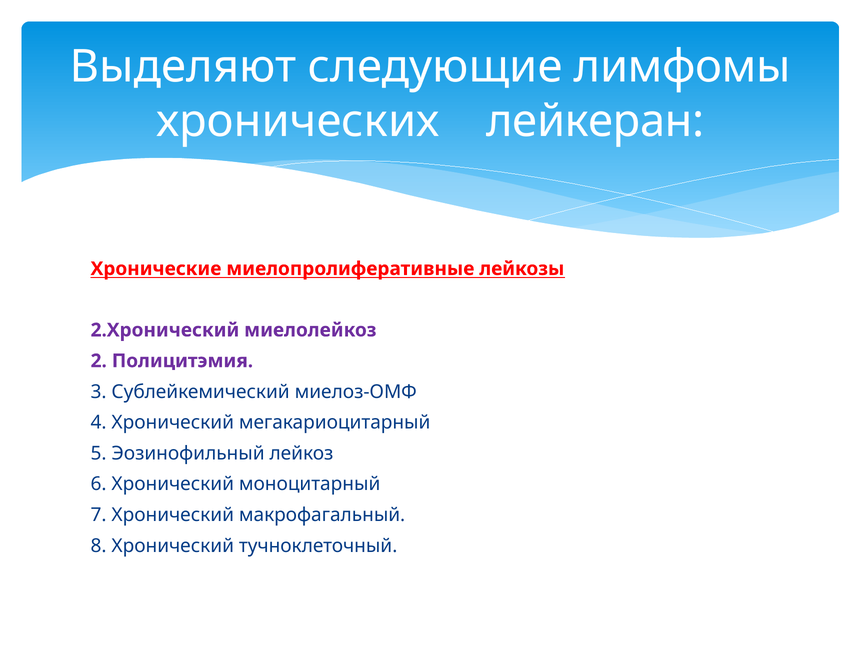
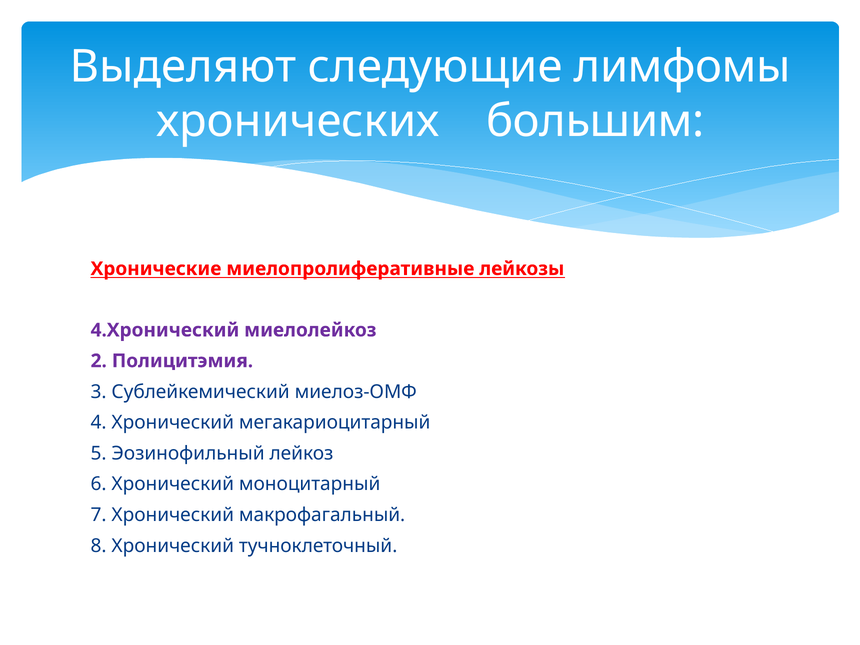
лейкеран: лейкеран -> большим (595, 121)
2.Хронический: 2.Хронический -> 4.Хронический (165, 330)
